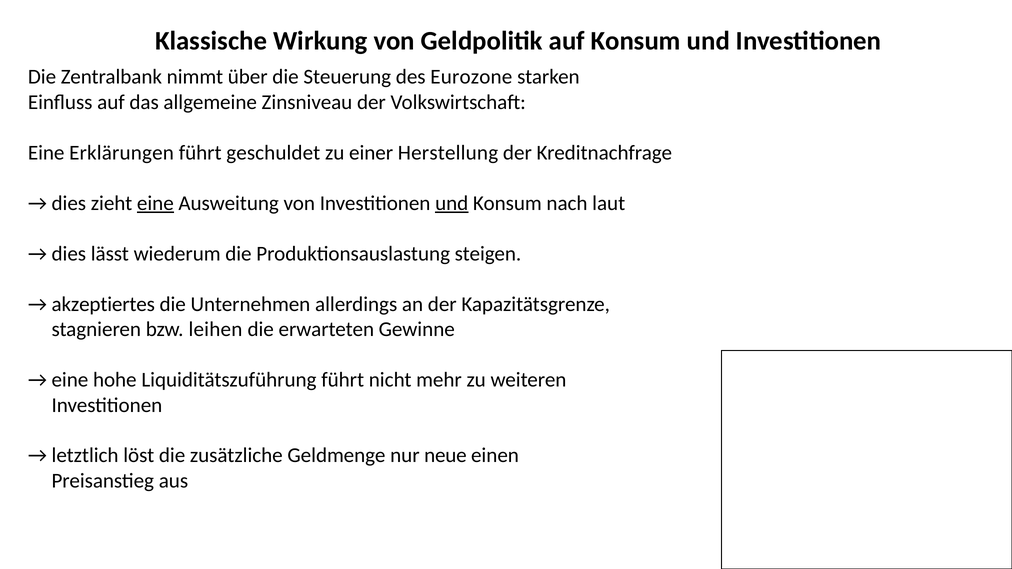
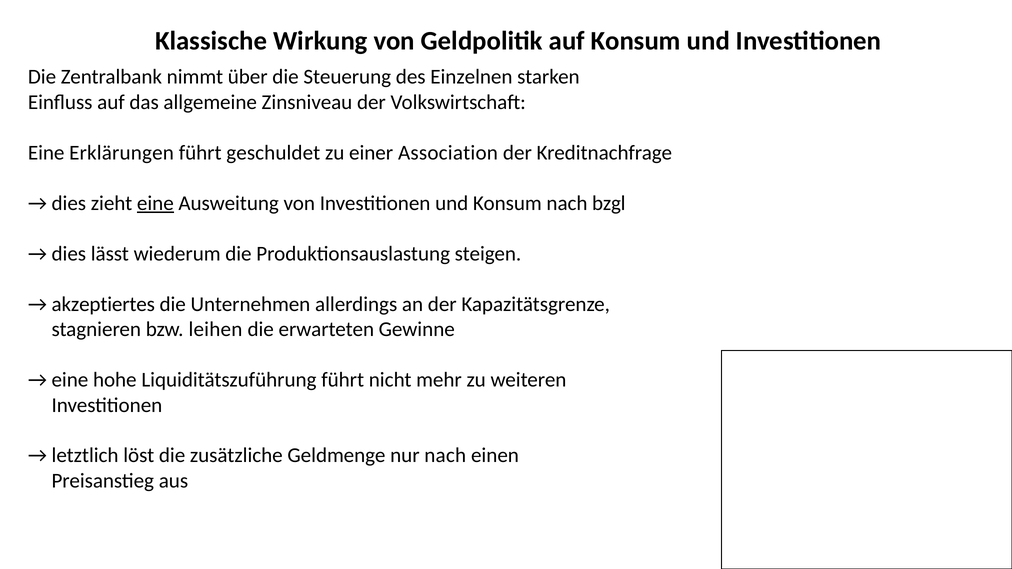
Eurozone: Eurozone -> Einzelnen (471, 77)
Herstellung: Herstellung -> Association (448, 153)
und underline: present -> none (452, 203)
laut: laut -> bzgl (609, 203)
nur neue: neue -> nach (445, 456)
